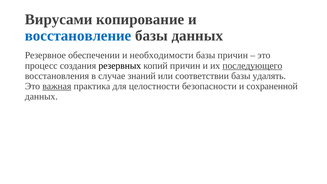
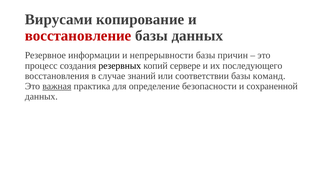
восстановление colour: blue -> red (78, 36)
обеспечении: обеспечении -> информации (94, 55)
необходимости: необходимости -> непрерывности (162, 55)
копий причин: причин -> сервере (185, 66)
последующего underline: present -> none (252, 66)
удалять: удалять -> команд (269, 76)
целостности: целостности -> определение (154, 86)
